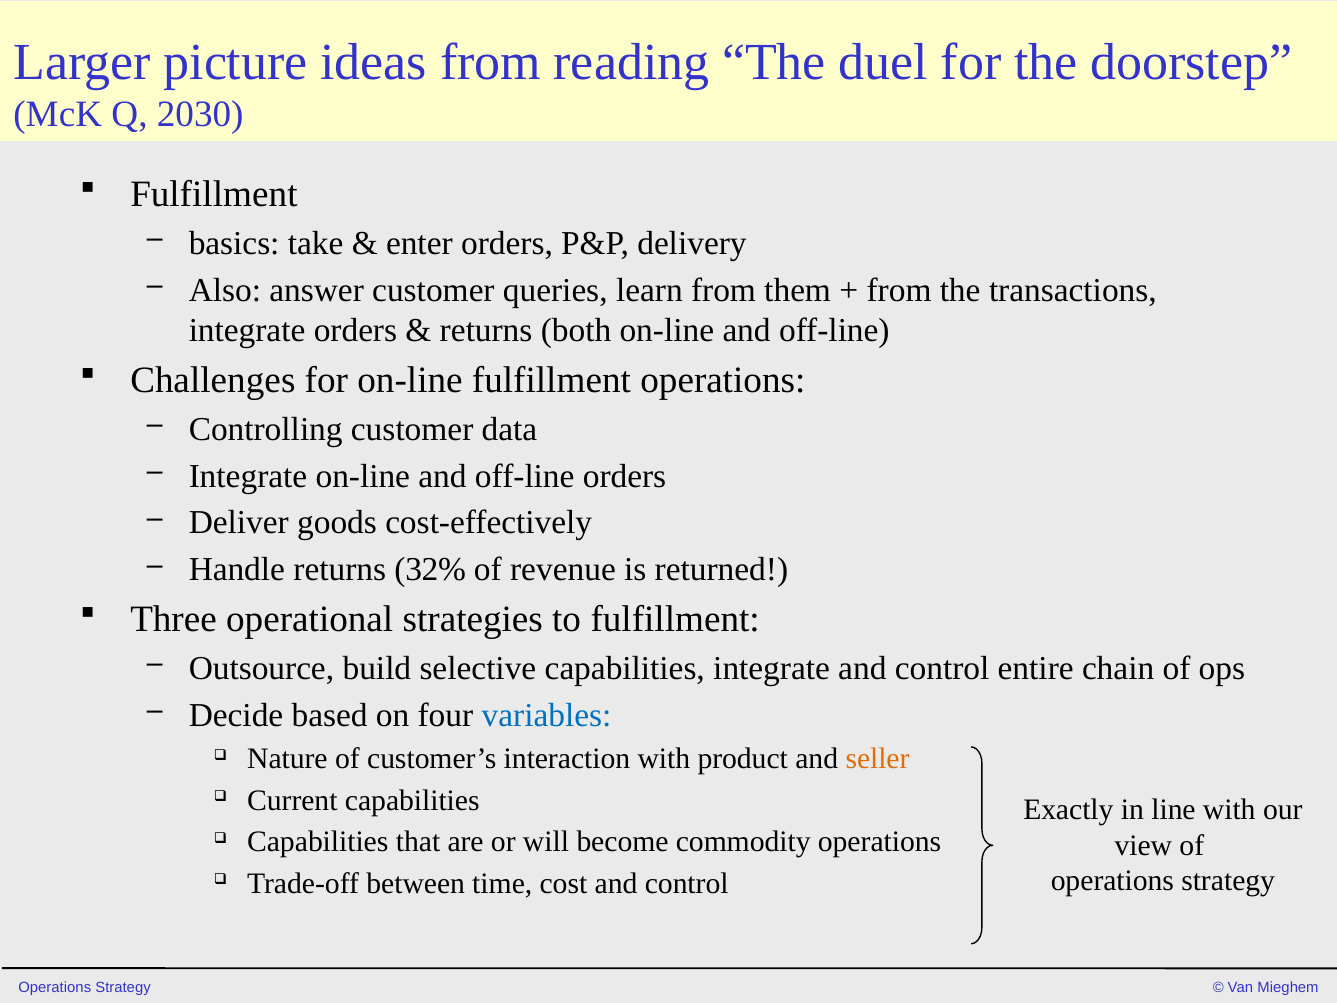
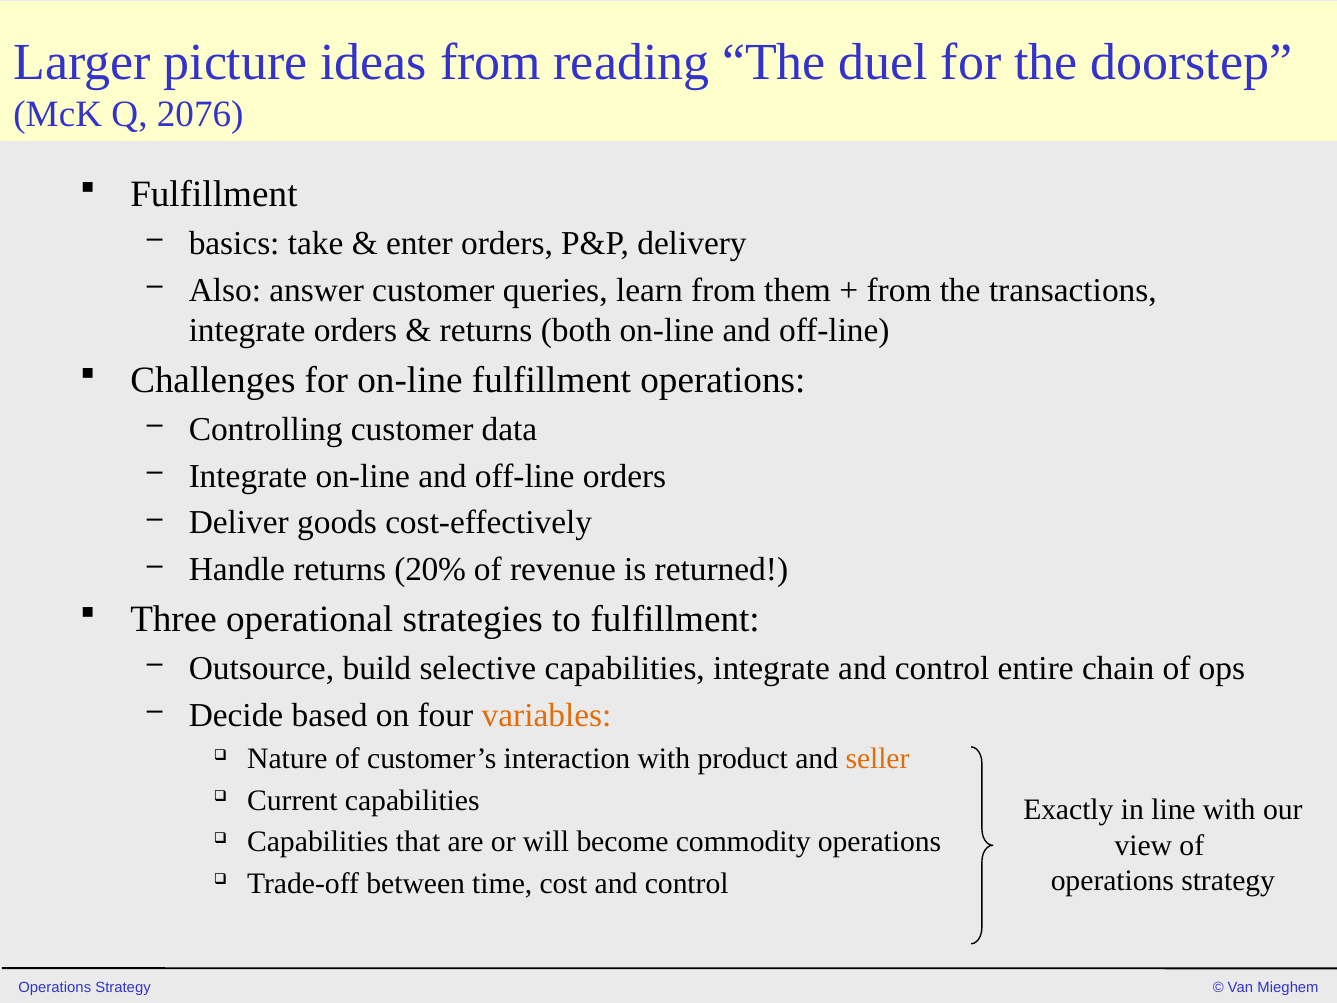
2030: 2030 -> 2076 (200, 114)
32%: 32% -> 20% (430, 569)
variables colour: blue -> orange (547, 715)
